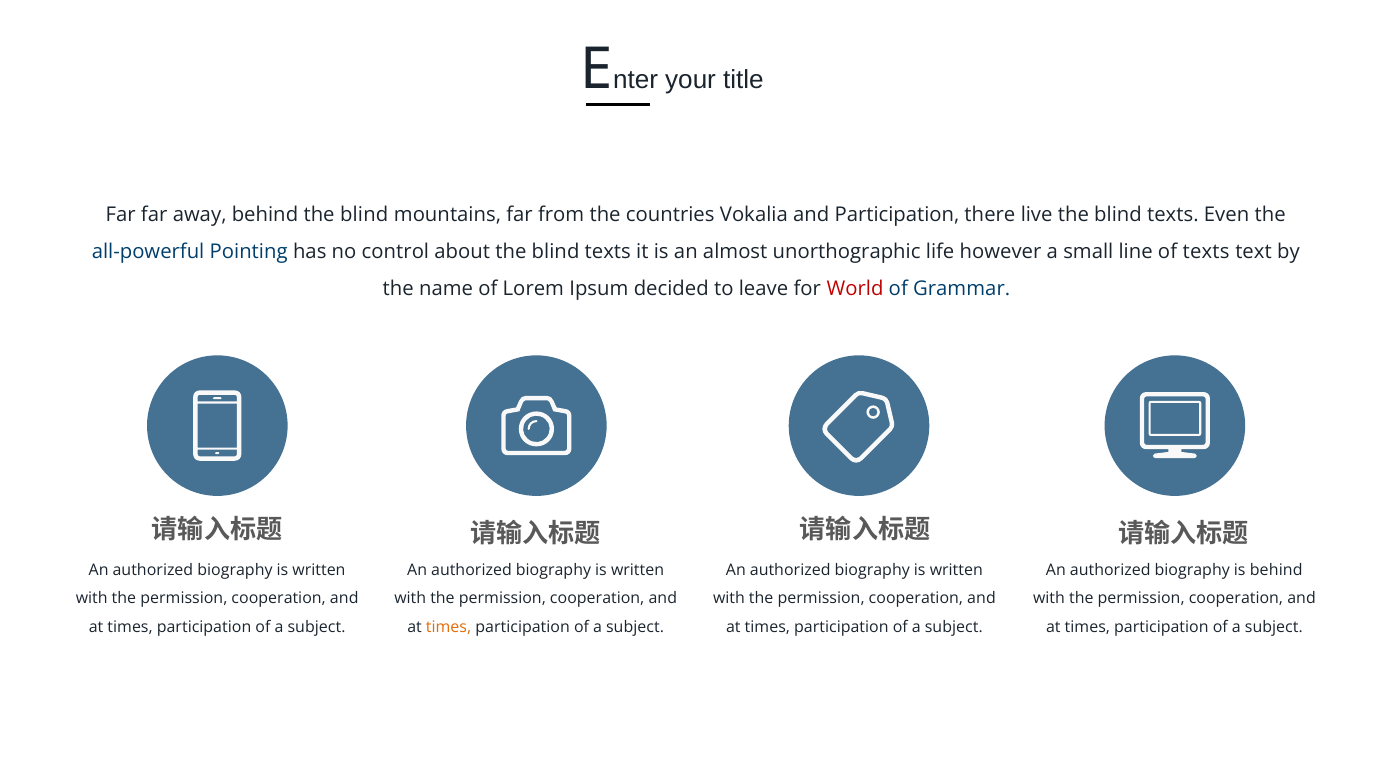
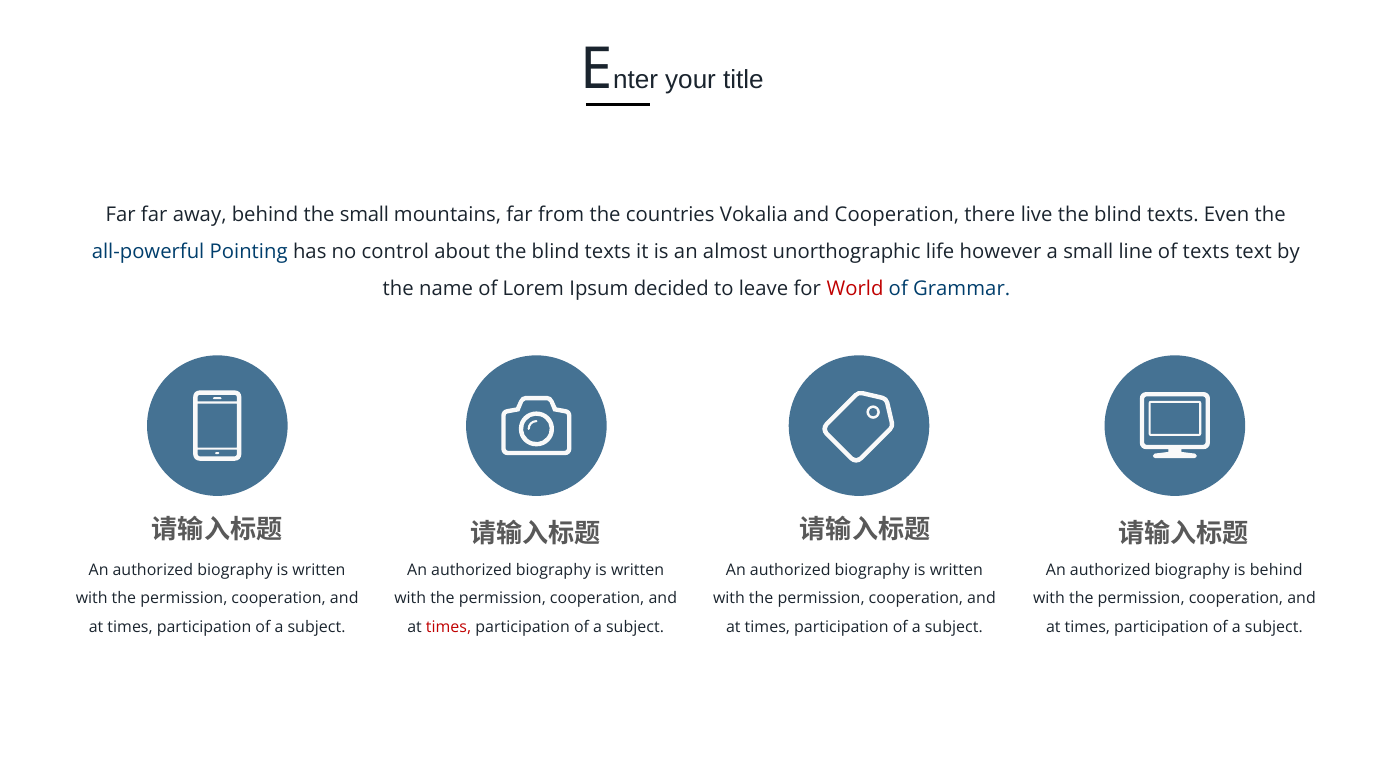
behind the blind: blind -> small (364, 215)
and Participation: Participation -> Cooperation (897, 215)
times colour: orange -> red (449, 627)
